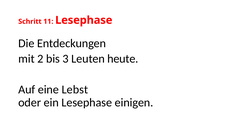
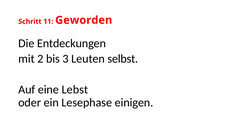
11 Lesephase: Lesephase -> Geworden (84, 20)
heute: heute -> selbst (123, 59)
